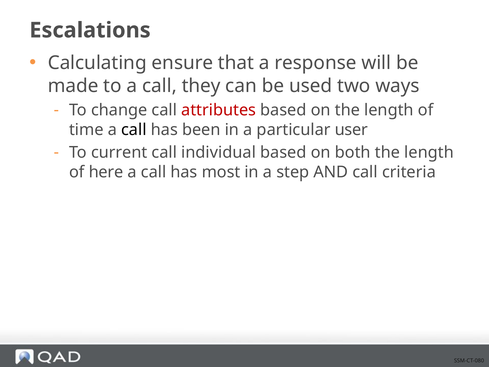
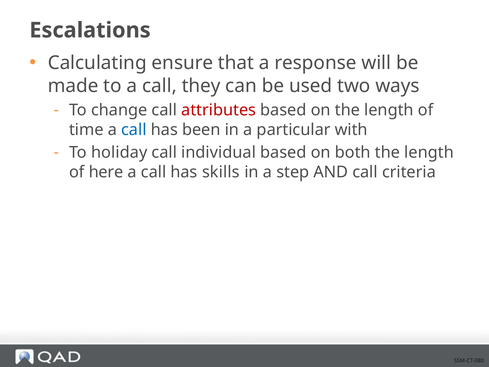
call colour: black -> blue (134, 130)
user: user -> with (351, 130)
current: current -> holiday (119, 152)
most: most -> skills (221, 172)
